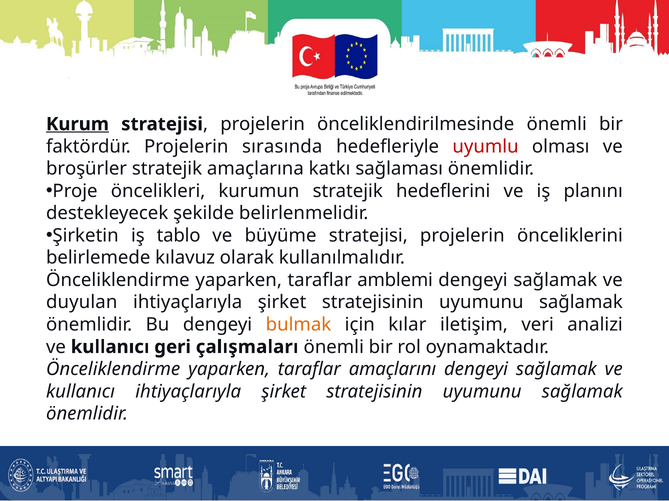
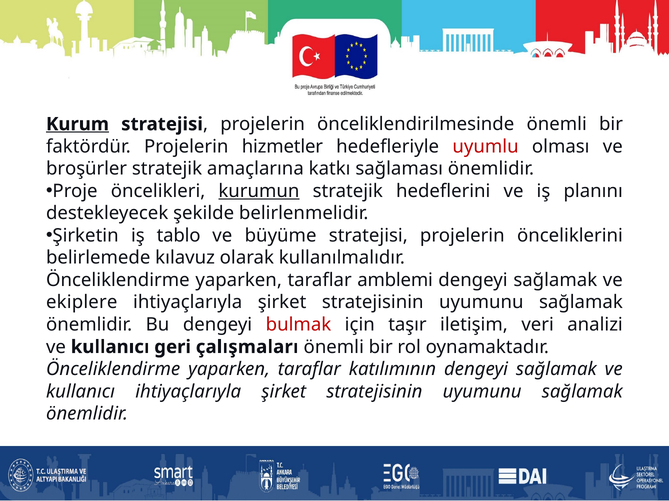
sırasında: sırasında -> hizmetler (282, 147)
kurumun underline: none -> present (259, 191)
duyulan: duyulan -> ekiplere (82, 303)
bulmak colour: orange -> red (298, 325)
kılar: kılar -> taşır (407, 325)
amaçlarını: amaçlarını -> katılımının (392, 370)
